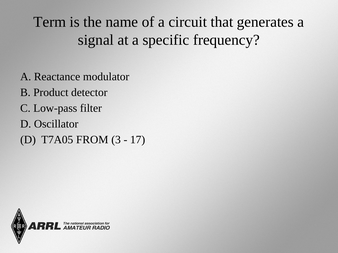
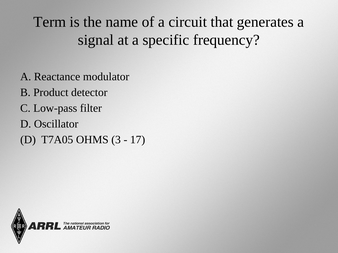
FROM: FROM -> OHMS (92, 140)
